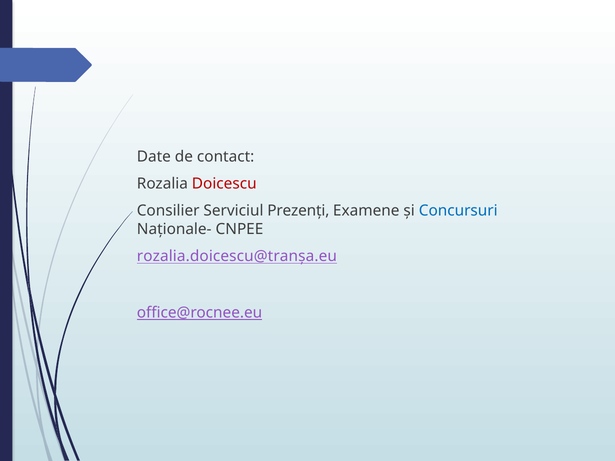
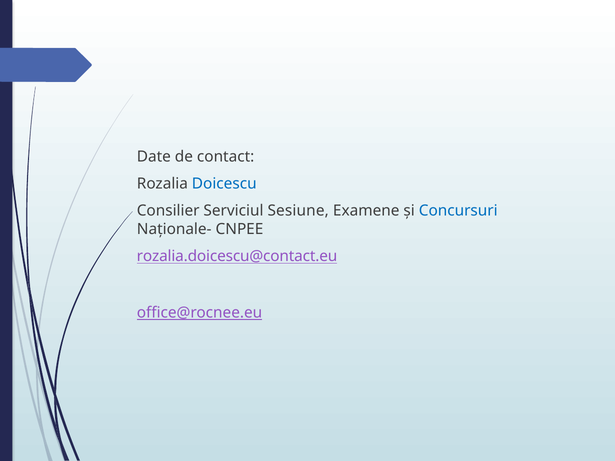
Doicescu colour: red -> blue (224, 184)
Prezenți: Prezenți -> Sesiune (298, 211)
rozalia.doicescu@tranșa.eu: rozalia.doicescu@tranșa.eu -> rozalia.doicescu@contact.eu (237, 256)
